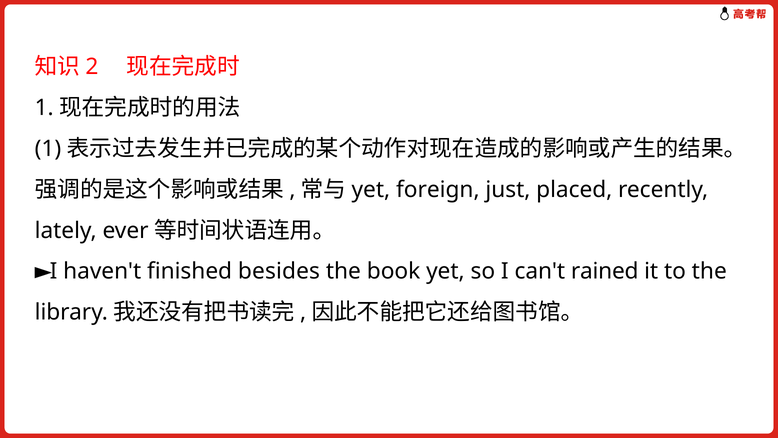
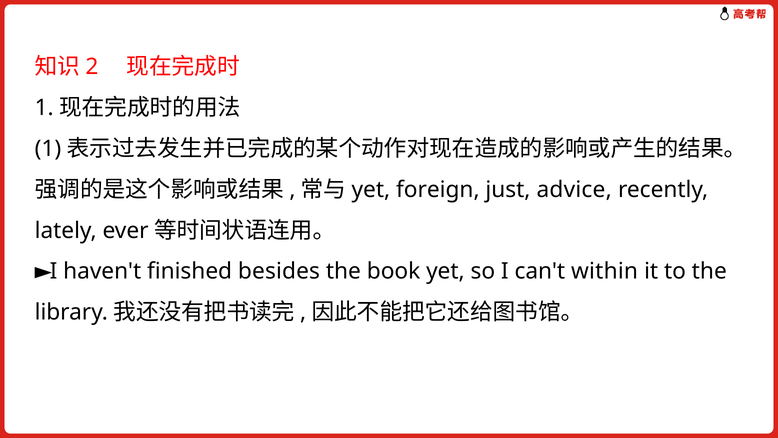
placed: placed -> advice (574, 190)
rained: rained -> within (605, 271)
